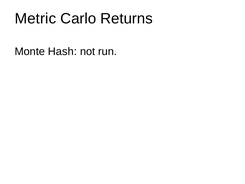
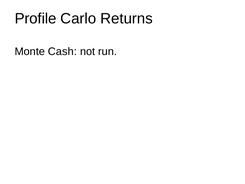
Metric: Metric -> Profile (36, 19)
Hash: Hash -> Cash (62, 51)
